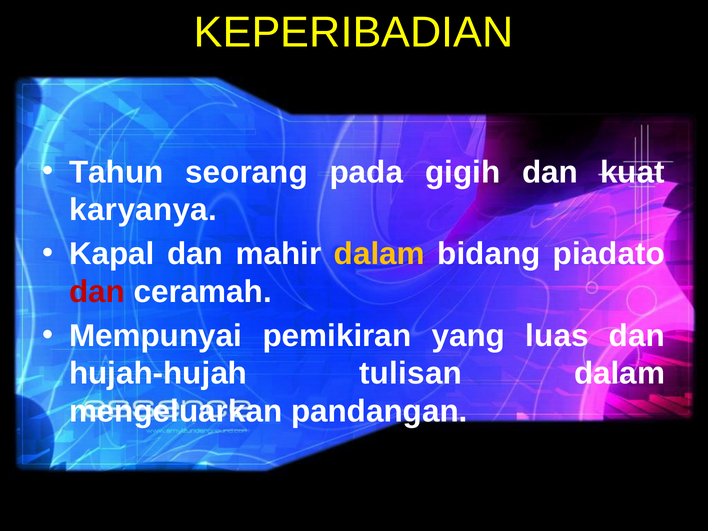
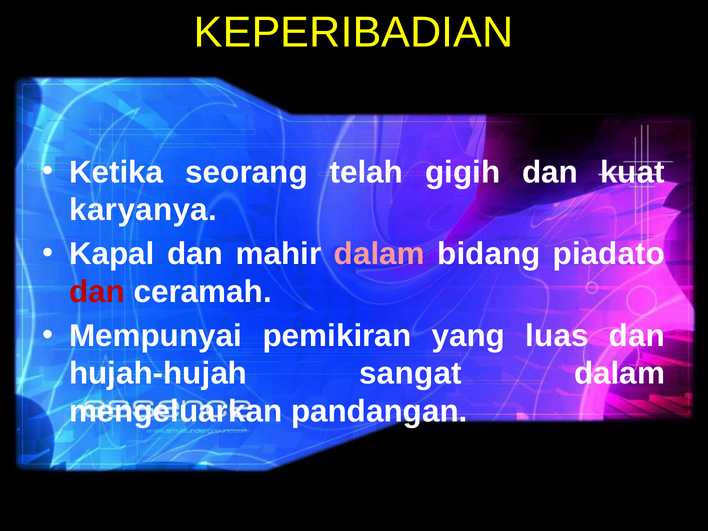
Tahun: Tahun -> Ketika (116, 172)
pada: pada -> telah (366, 172)
dalam colour: yellow -> pink (379, 254)
tulisan: tulisan -> sangat (411, 374)
